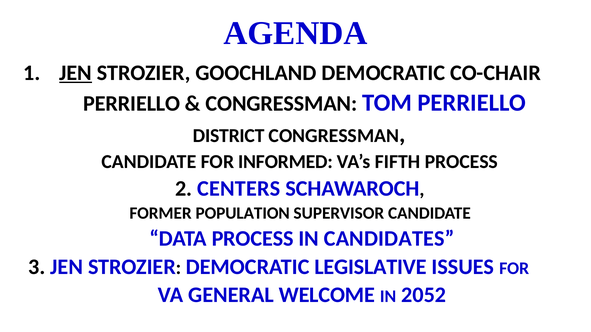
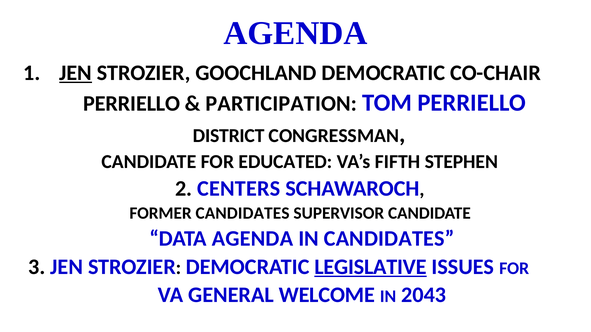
CONGRESSMAN: CONGRESSMAN -> PARTICIPATION (281, 104)
INFORMED: INFORMED -> EDUCATED (285, 162)
FIFTH PROCESS: PROCESS -> STEPHEN (461, 162)
FORMER POPULATION: POPULATION -> CANDIDATES (243, 213)
DATA PROCESS: PROCESS -> AGENDA (252, 239)
LEGISLATIVE underline: none -> present (371, 267)
2052: 2052 -> 2043 (424, 295)
